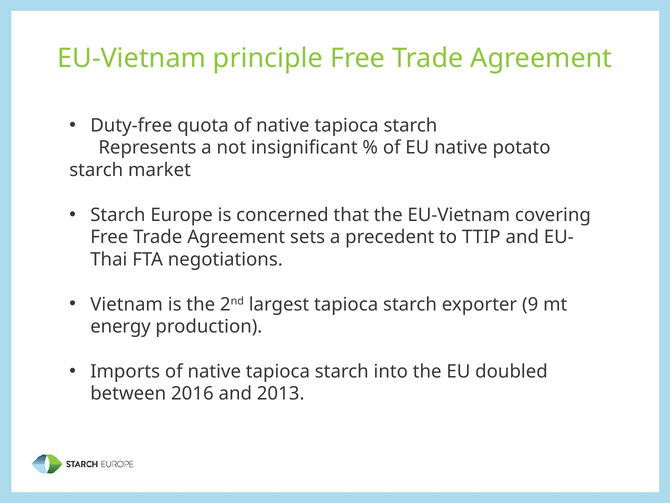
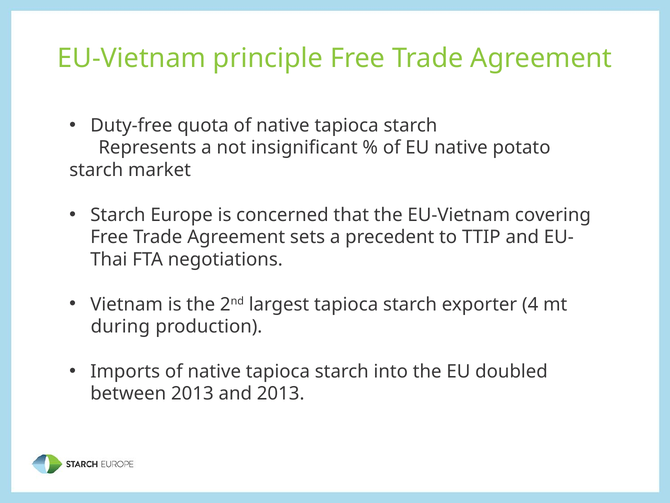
9: 9 -> 4 (530, 304)
energy: energy -> during (120, 326)
between 2016: 2016 -> 2013 (192, 393)
